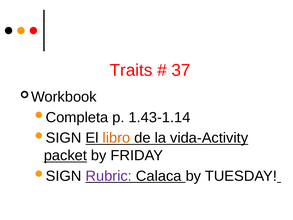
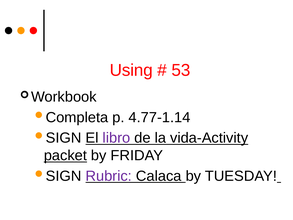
Traits: Traits -> Using (131, 70)
37: 37 -> 53 (181, 70)
1.43-1.14: 1.43-1.14 -> 4.77-1.14 (160, 117)
libro colour: orange -> purple (116, 138)
